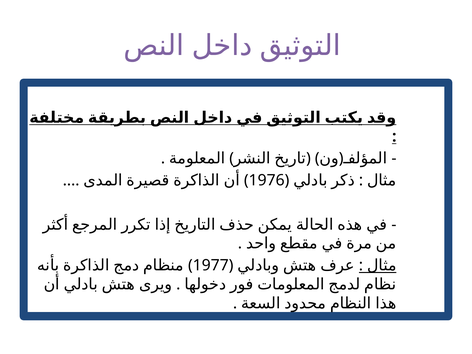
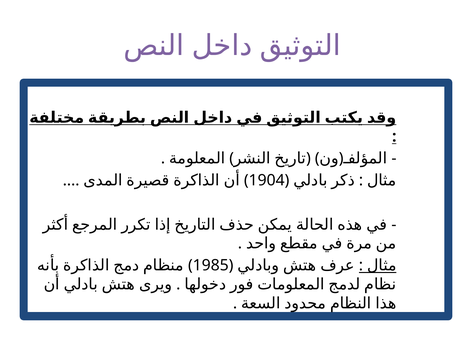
1976: 1976 -> 1904 (267, 180)
1977: 1977 -> 1985 (211, 265)
